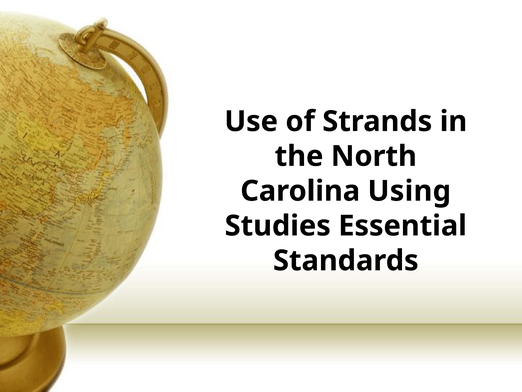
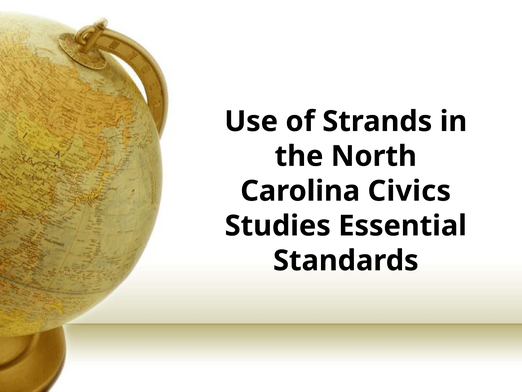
Using: Using -> Civics (409, 191)
